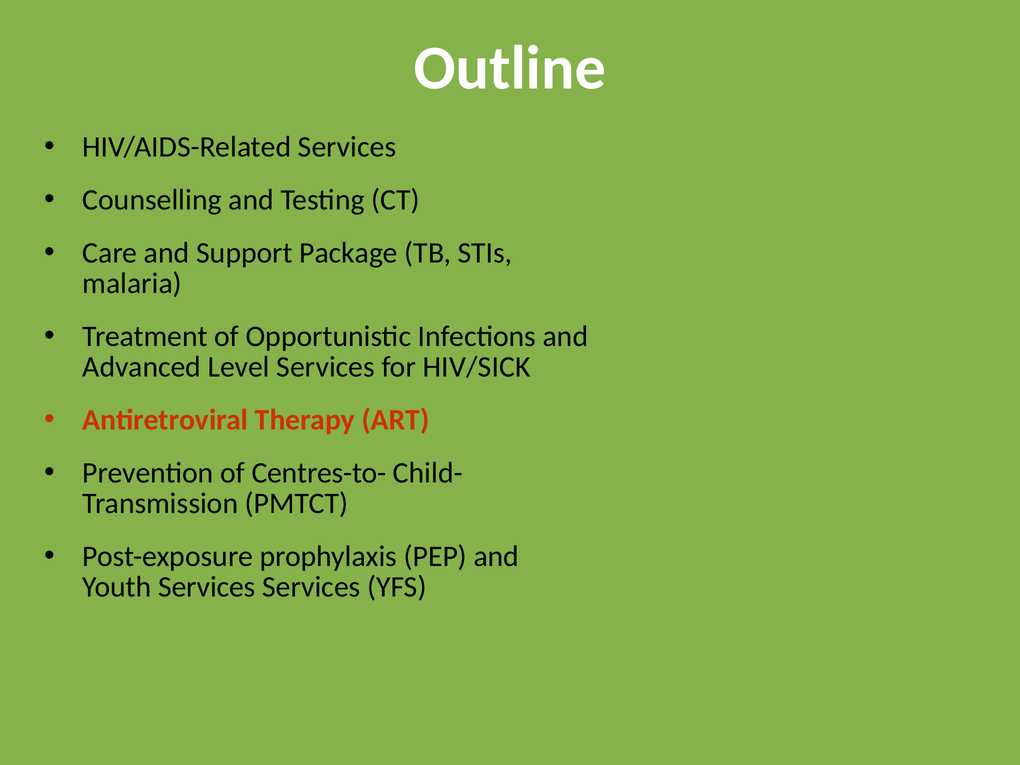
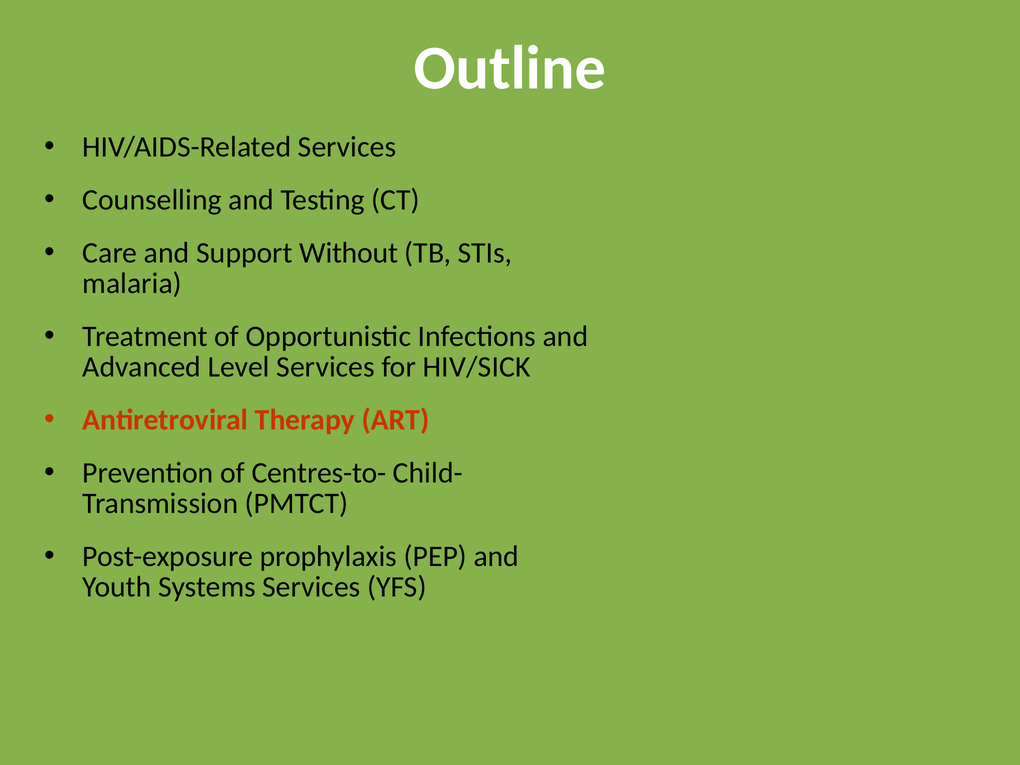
Package: Package -> Without (349, 253)
Youth Services: Services -> Systems (207, 587)
